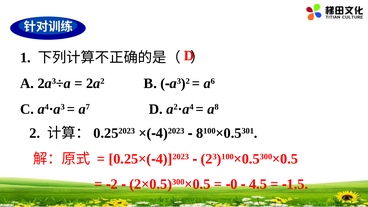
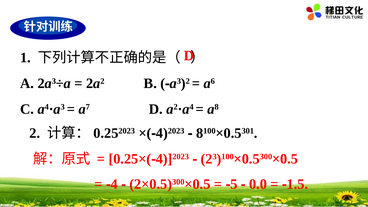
2: 2 -> 4 (114, 184)
0: 0 -> 5 (234, 184)
4.5: 4.5 -> 0.0 (258, 184)
